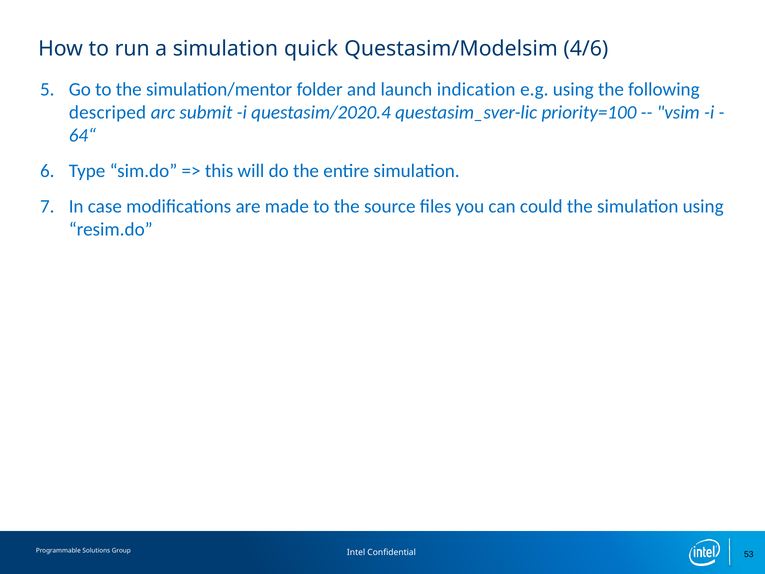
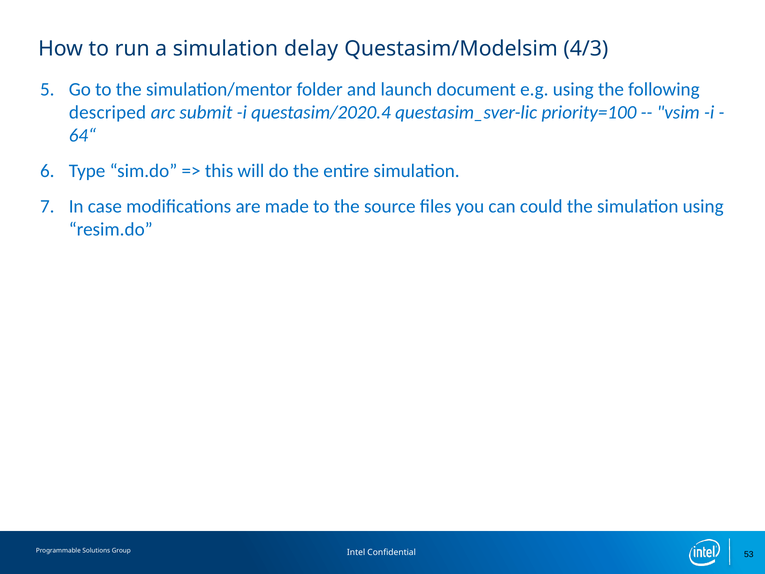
quick: quick -> delay (311, 49)
4/6: 4/6 -> 4/3 (586, 49)
indication: indication -> document (476, 89)
